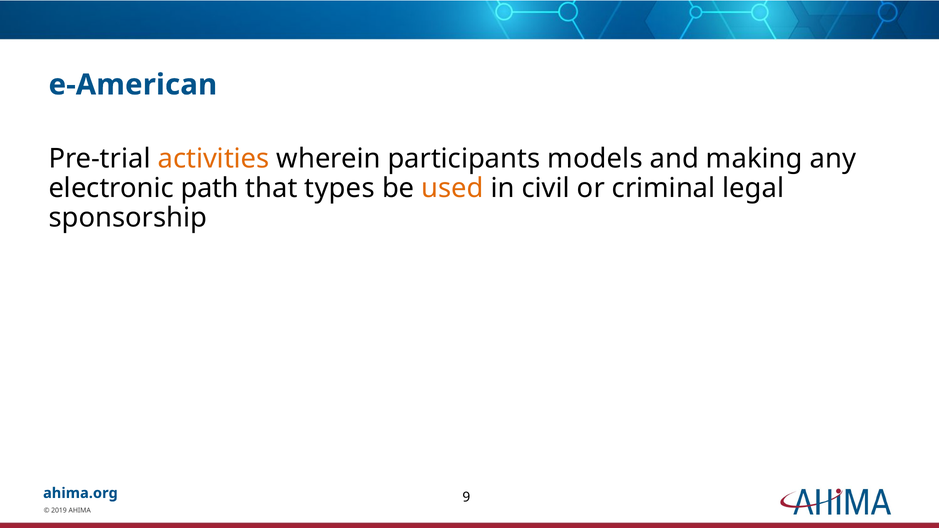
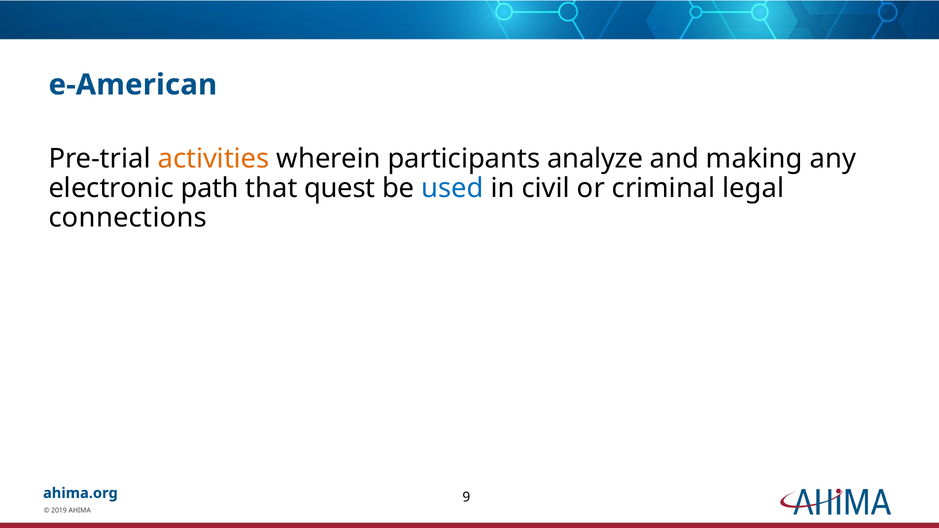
models: models -> analyze (595, 159)
types: types -> quest (340, 188)
used colour: orange -> blue (452, 188)
sponsorship: sponsorship -> connections (128, 218)
